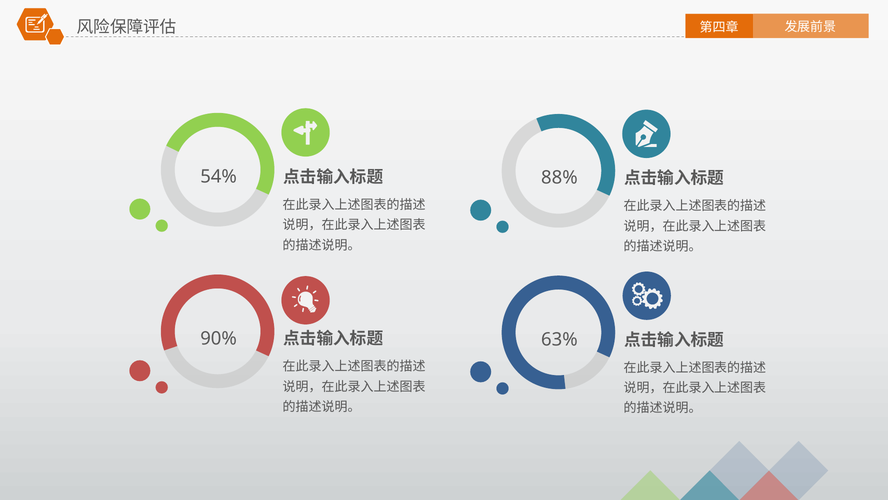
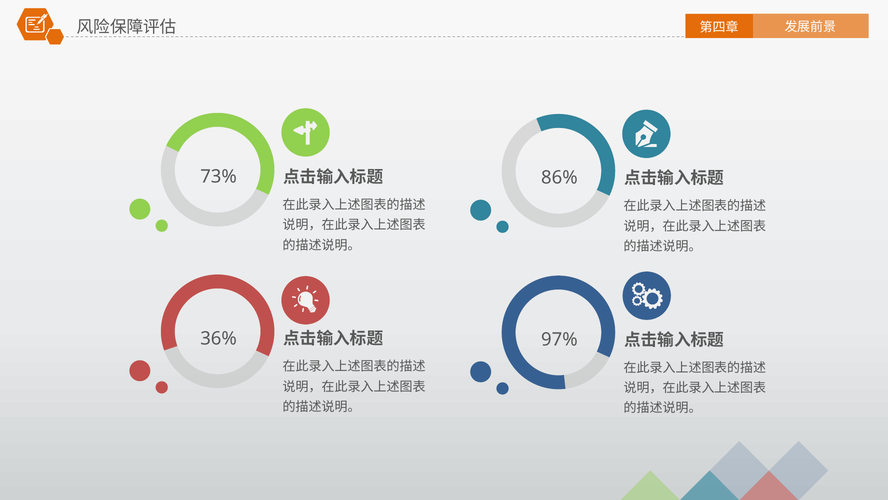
54%: 54% -> 73% (219, 177)
88%: 88% -> 86% (559, 178)
90%: 90% -> 36% (219, 338)
63%: 63% -> 97% (559, 339)
